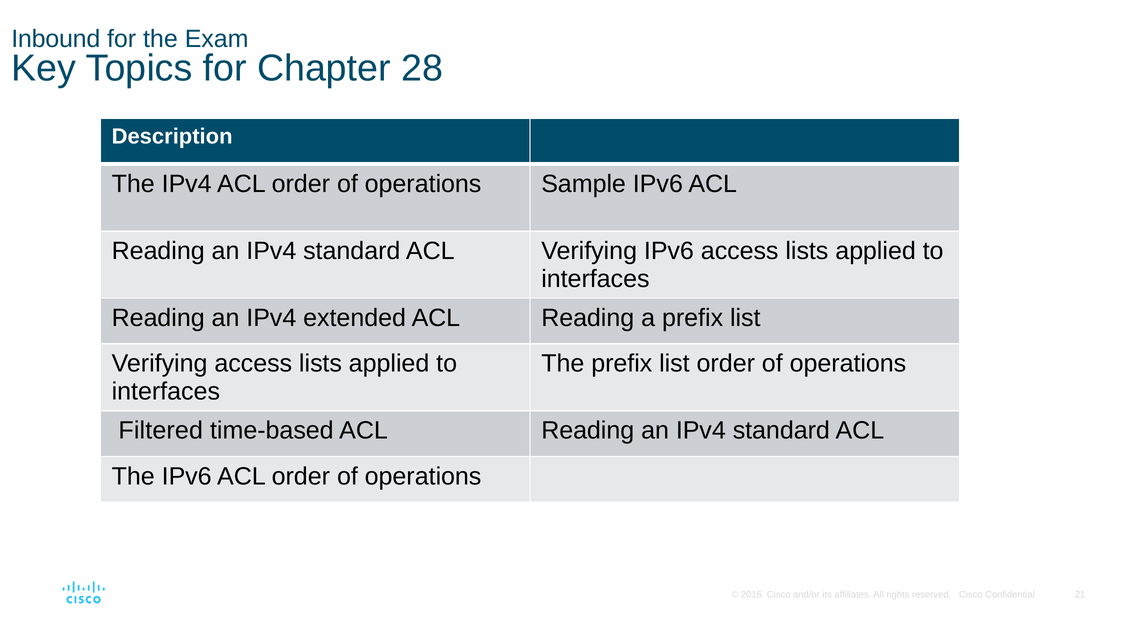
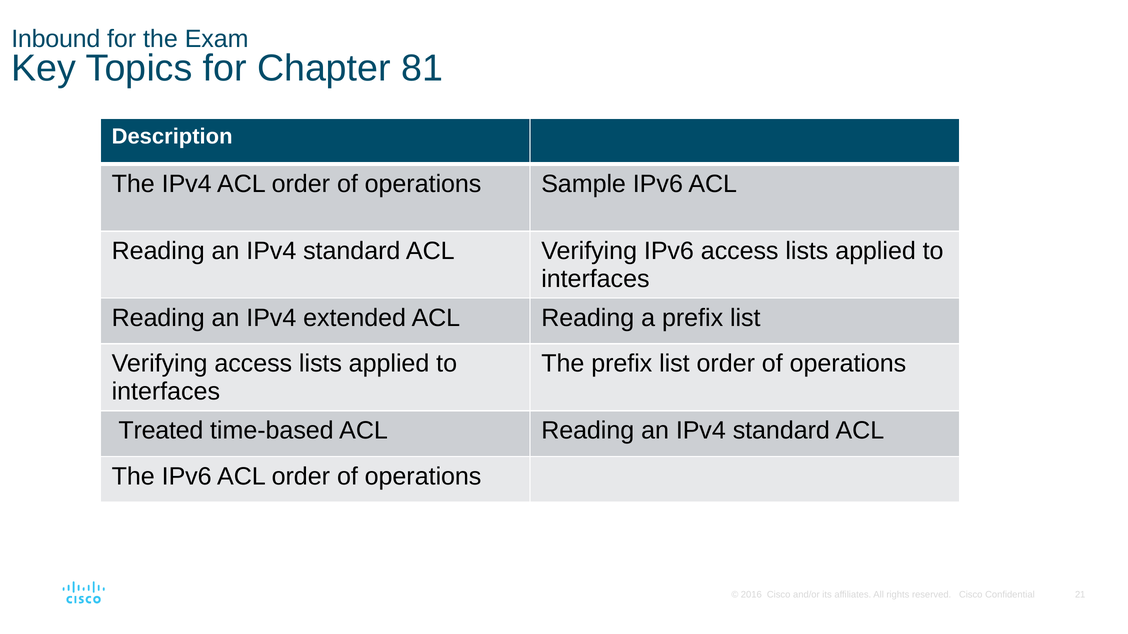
28: 28 -> 81 (422, 68)
Filtered: Filtered -> Treated (161, 431)
